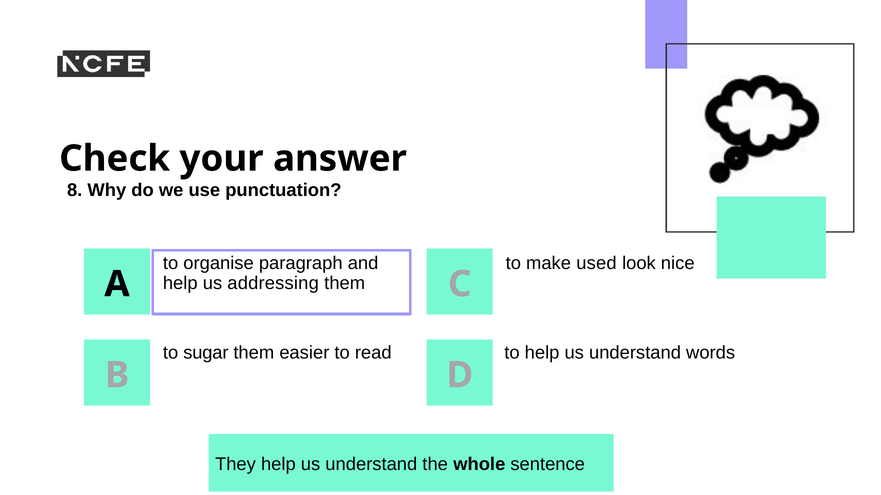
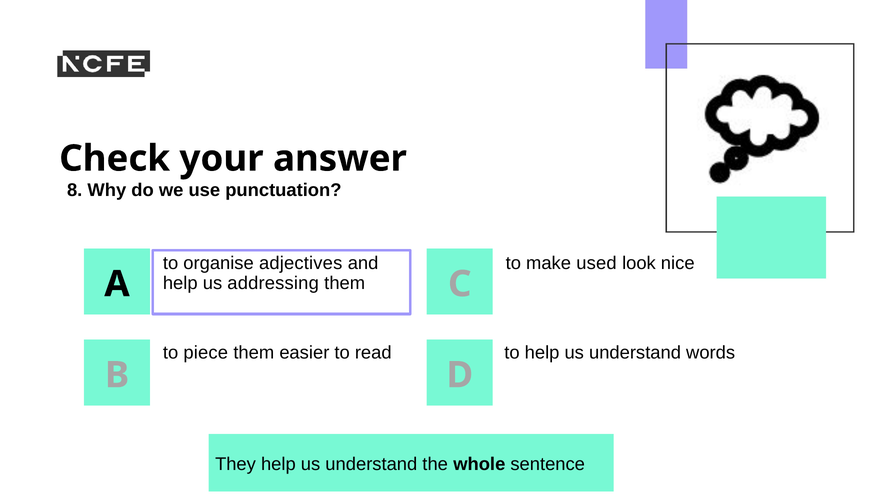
paragraph: paragraph -> adjectives (301, 264)
sugar: sugar -> piece (206, 353)
